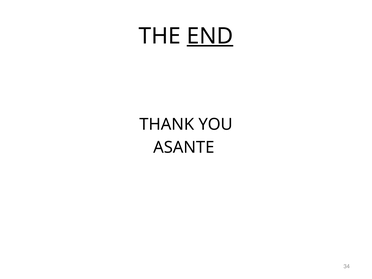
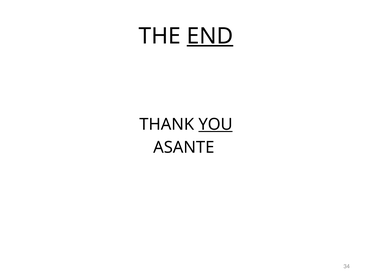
YOU underline: none -> present (216, 124)
